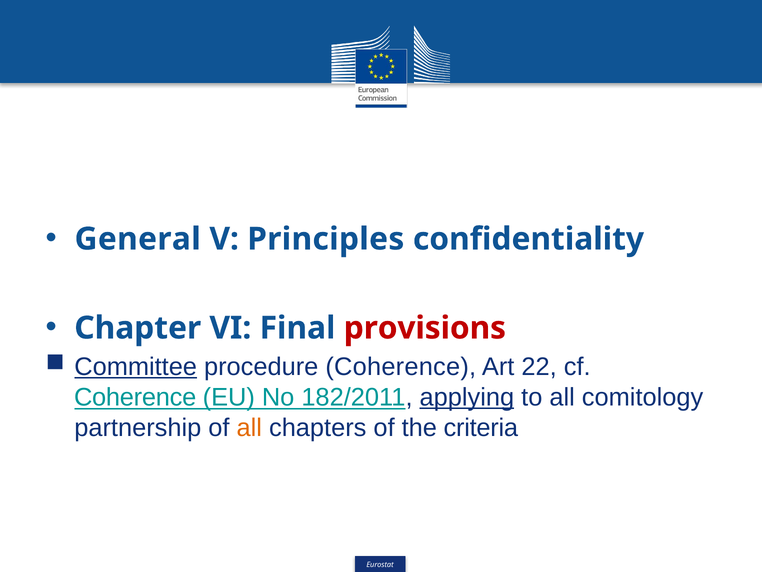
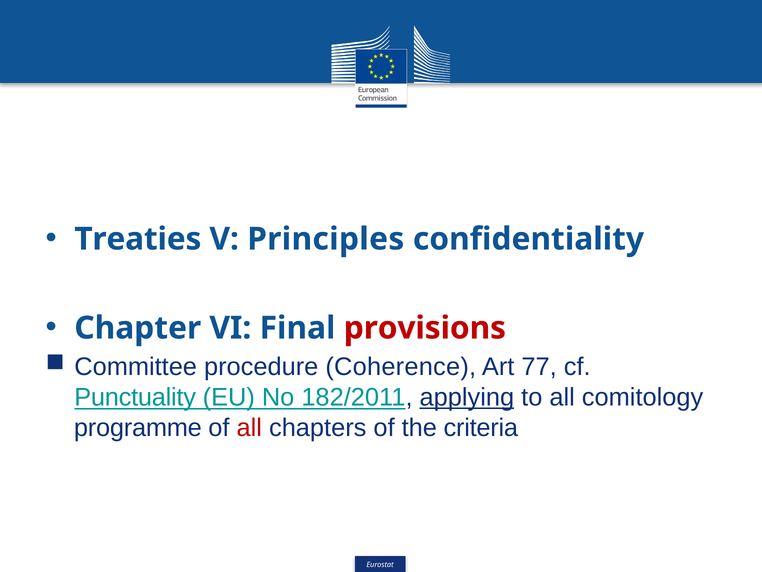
General: General -> Treaties (138, 239)
Committee underline: present -> none (136, 367)
22: 22 -> 77 (539, 367)
Coherence: Coherence -> Punctuality (135, 397)
partnership: partnership -> programme (138, 428)
all colour: orange -> red (249, 428)
